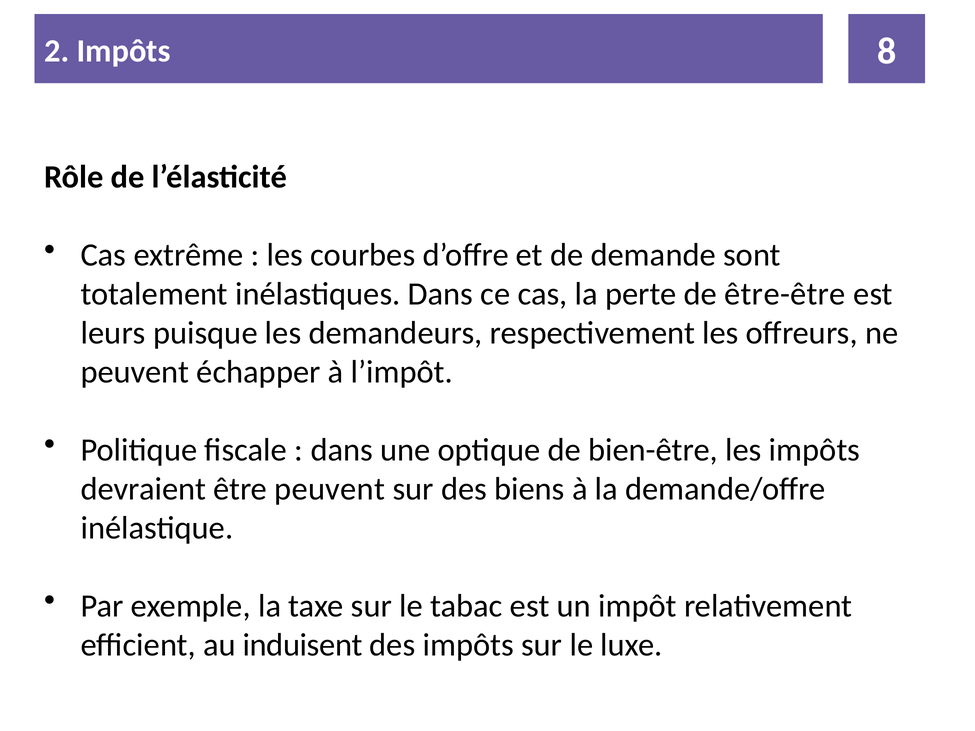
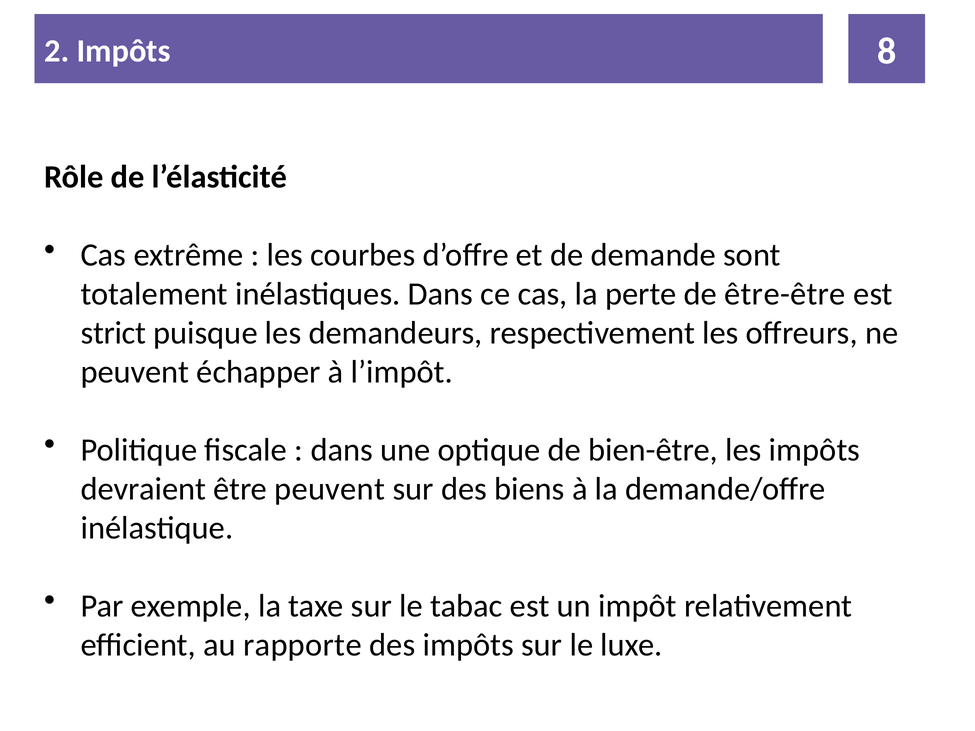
leurs: leurs -> strict (113, 333)
induisent: induisent -> rapporte (302, 645)
